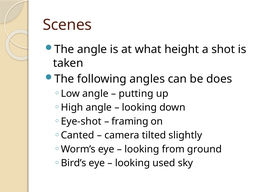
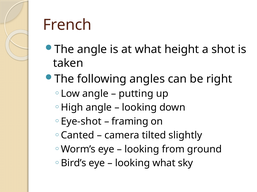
Scenes: Scenes -> French (67, 25)
does: does -> right (219, 79)
looking used: used -> what (164, 164)
